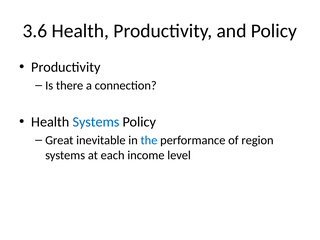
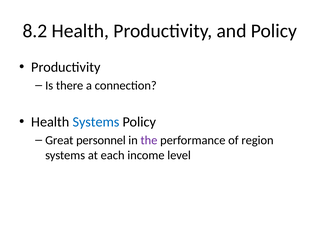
3.6: 3.6 -> 8.2 (35, 31)
inevitable: inevitable -> personnel (101, 140)
the colour: blue -> purple (149, 140)
